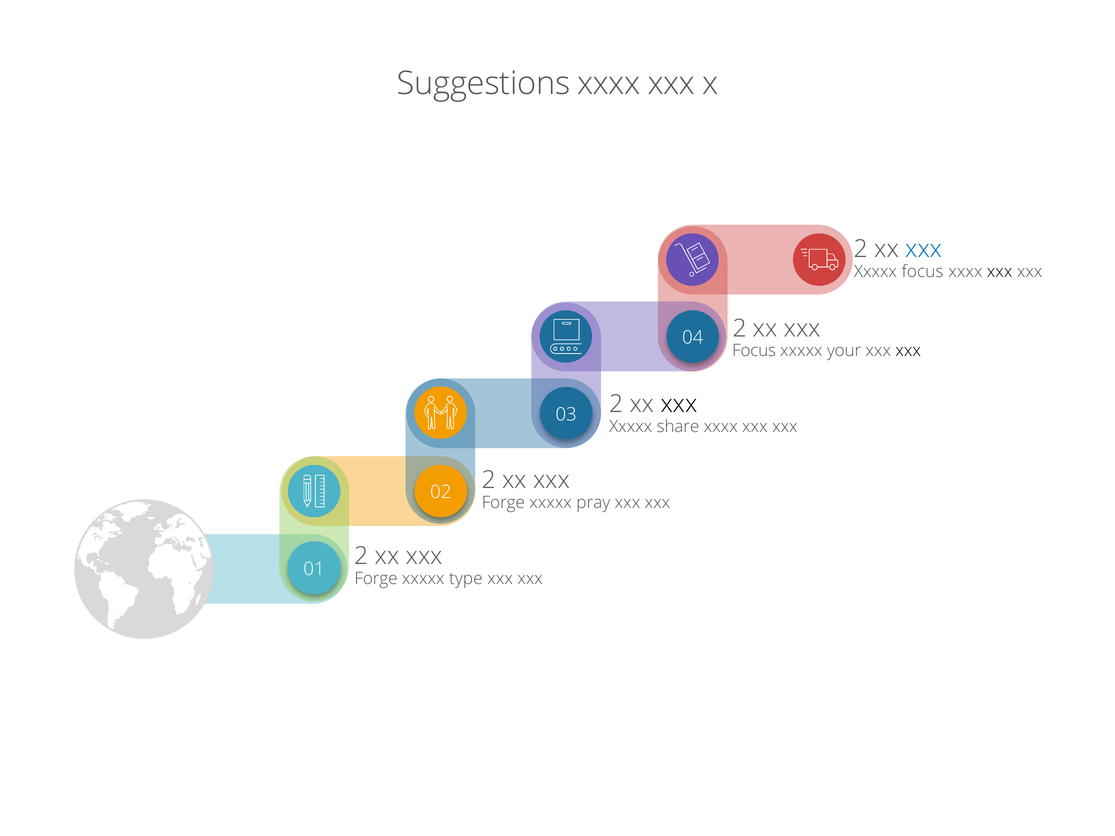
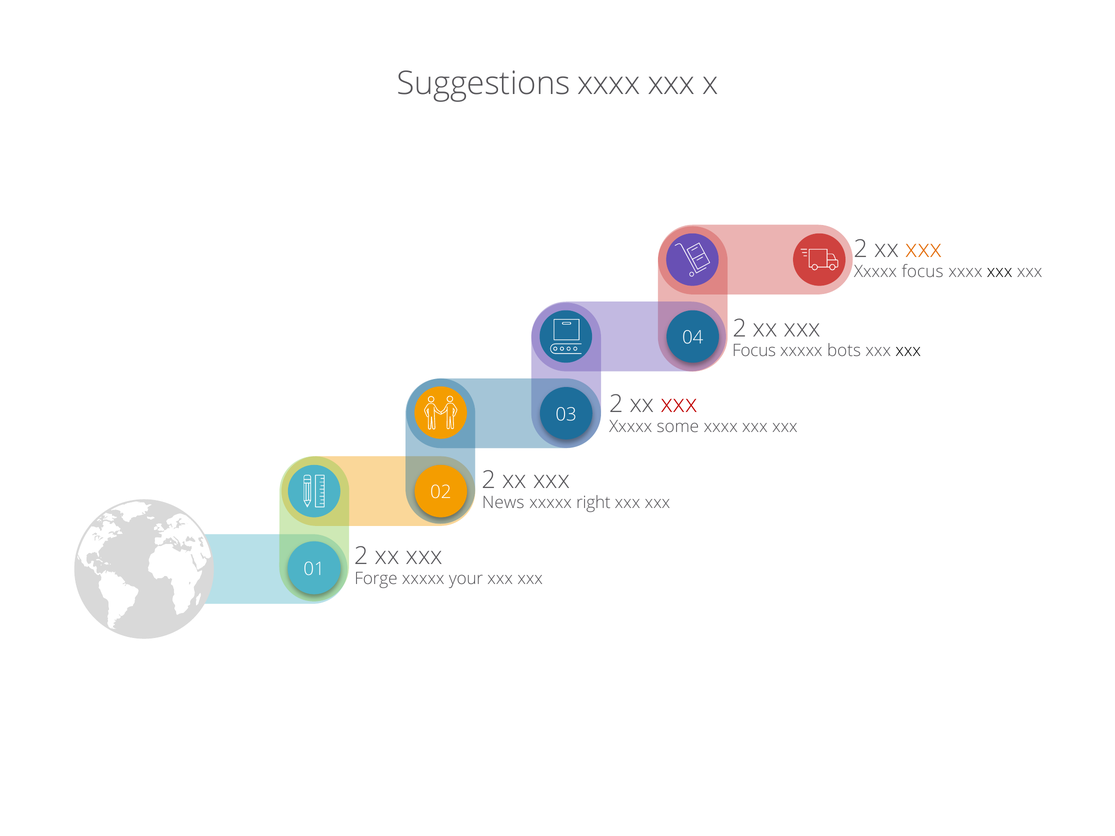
xxx colour: blue -> orange (924, 249)
your: your -> bots (844, 351)
xxx colour: black -> red (679, 404)
share: share -> some (678, 427)
Forge: Forge -> News (503, 503)
pray: pray -> right (593, 503)
type: type -> your (466, 579)
